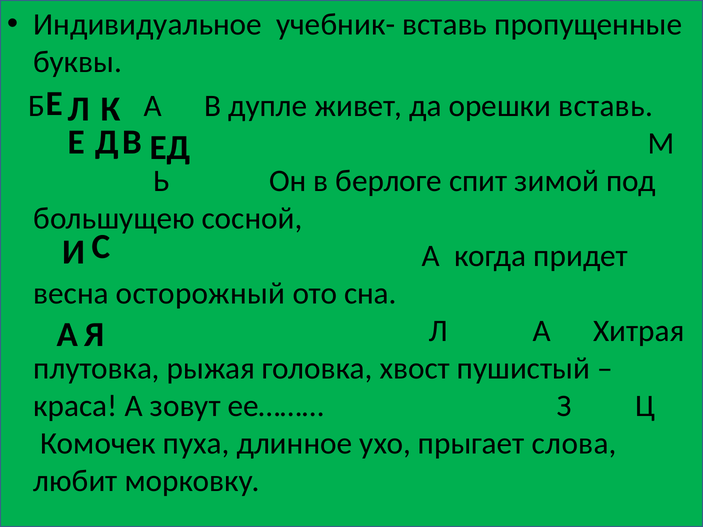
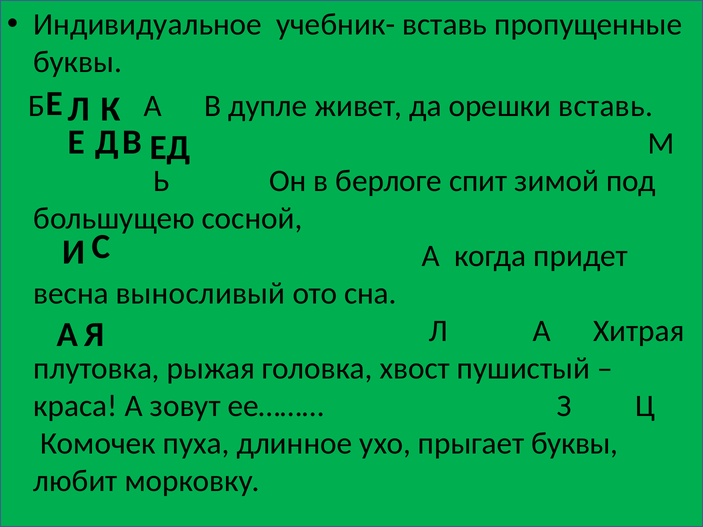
осторожный: осторожный -> выносливый (201, 293)
прыгает слова: слова -> буквы (575, 444)
